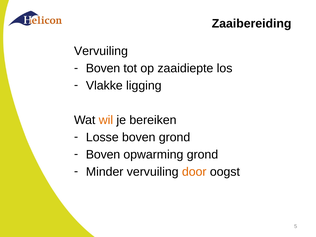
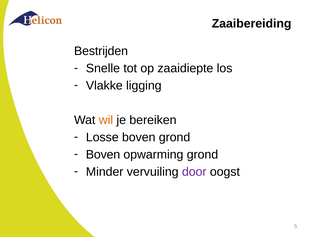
Vervuiling: Vervuiling -> Bestrijden (101, 51)
Boven: Boven -> Snelle (103, 68)
door colour: orange -> purple (194, 172)
